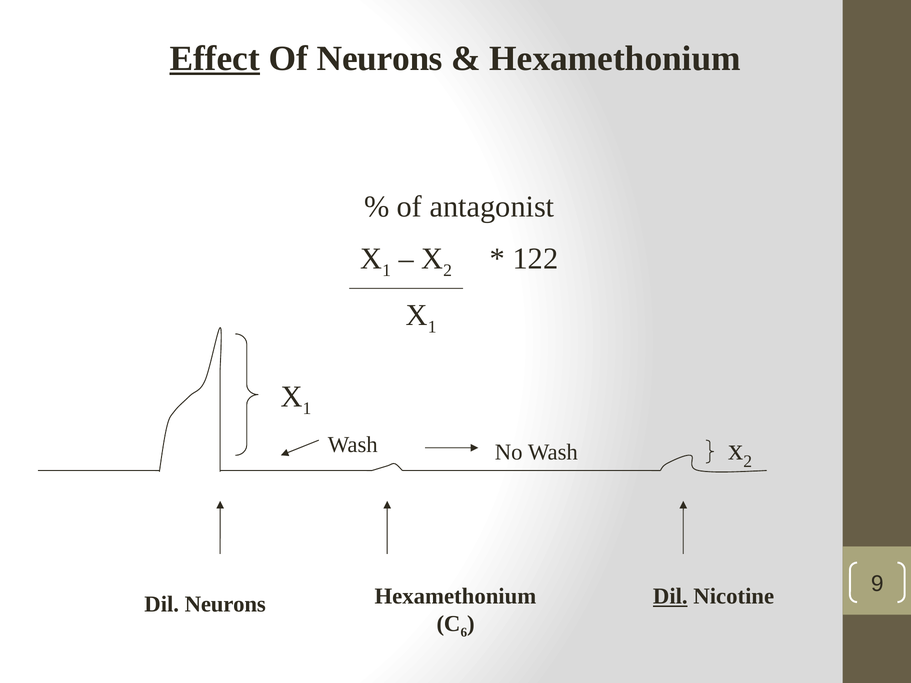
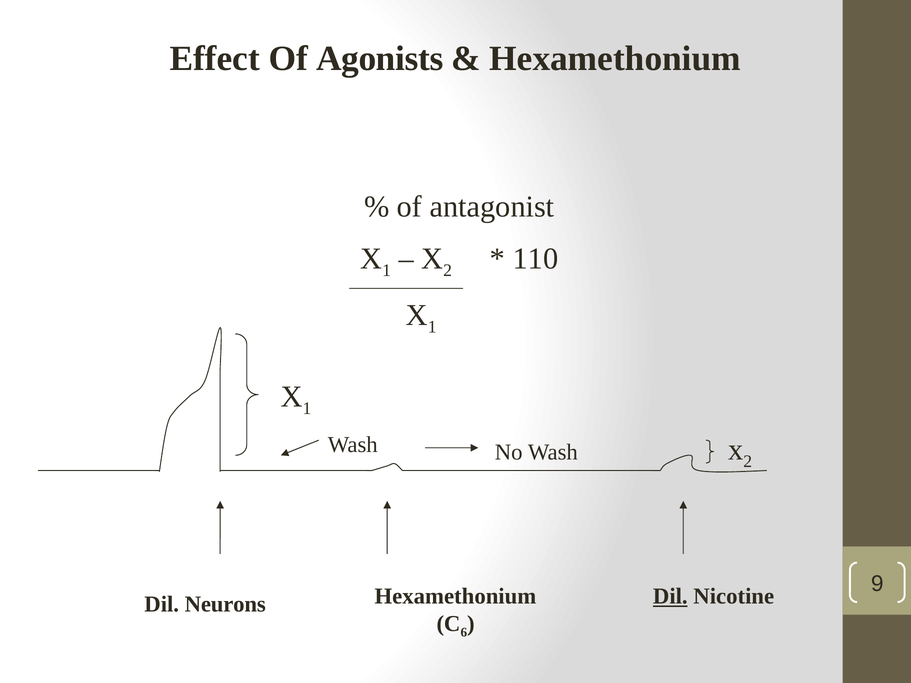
Effect underline: present -> none (215, 59)
Of Neurons: Neurons -> Agonists (380, 59)
122: 122 -> 110 (535, 259)
